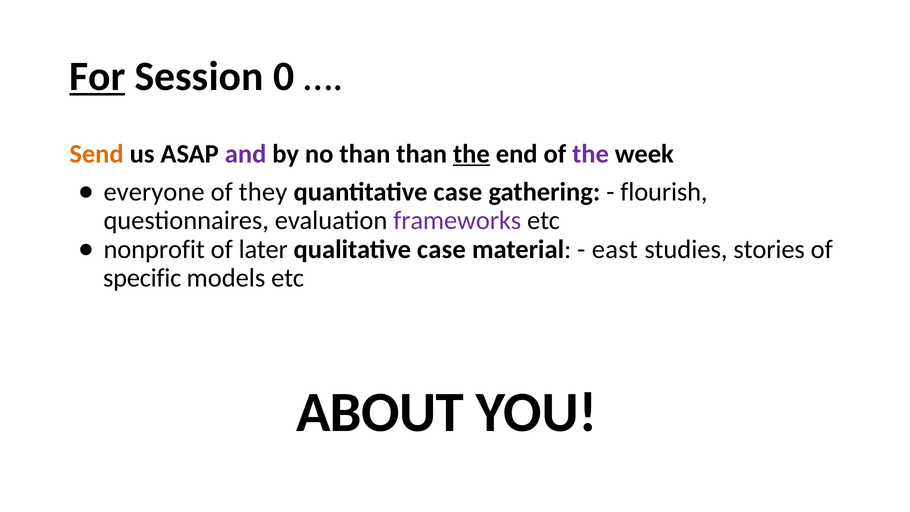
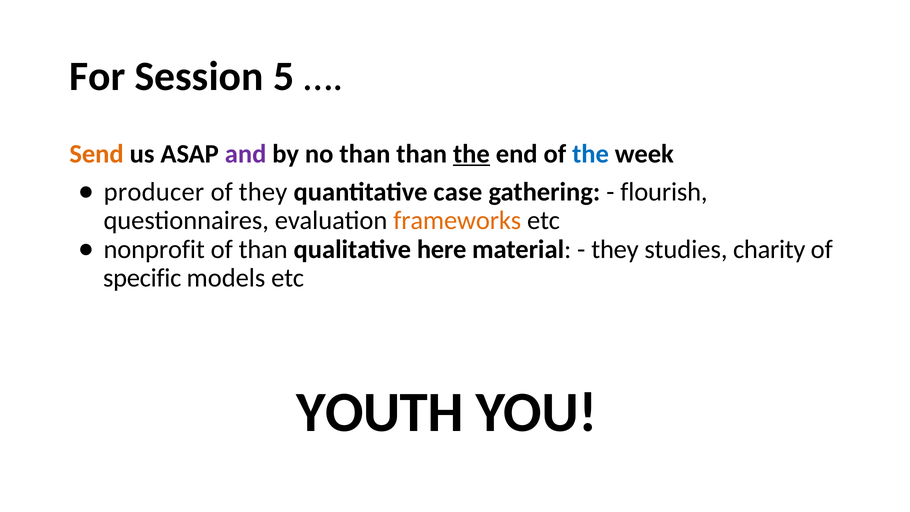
For underline: present -> none (97, 76)
0: 0 -> 5 (284, 76)
the colour: purple -> blue (591, 154)
everyone: everyone -> producer (154, 192)
frameworks colour: purple -> orange (457, 221)
of later: later -> than (263, 249)
qualitative case: case -> here (442, 249)
east: east -> they (615, 249)
stories: stories -> charity (769, 249)
ABOUT: ABOUT -> YOUTH (380, 412)
